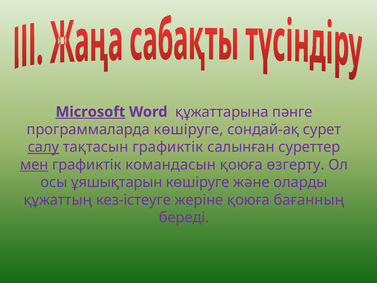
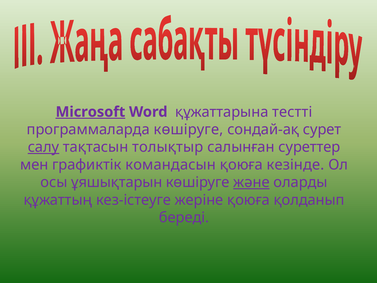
пәнге: пәнге -> тестті (292, 112)
тақтасын графиктік: графиктік -> толықтыр (168, 147)
мен underline: present -> none (34, 165)
өзгерту: өзгерту -> кезінде (295, 165)
және underline: none -> present (251, 182)
бағанның: бағанның -> қолданып (309, 200)
